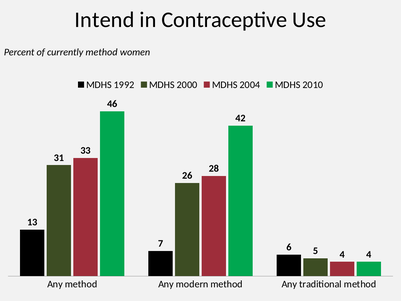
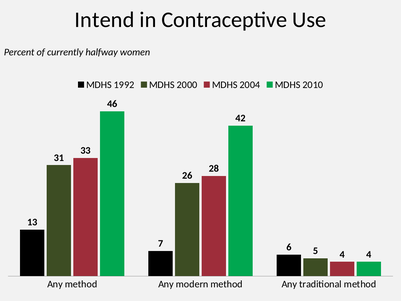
currently method: method -> halfway (102, 52)
